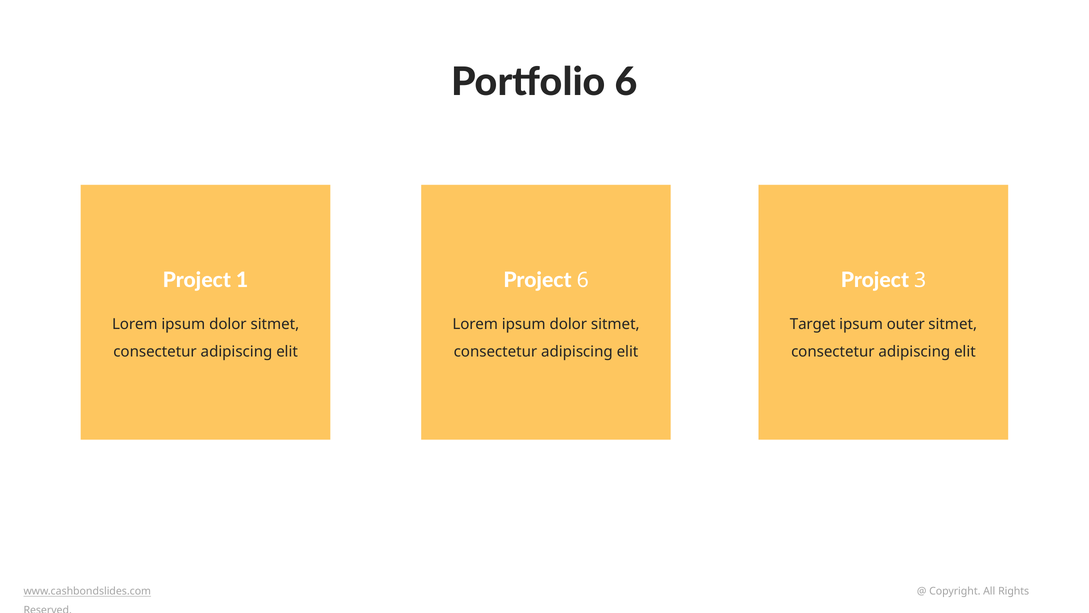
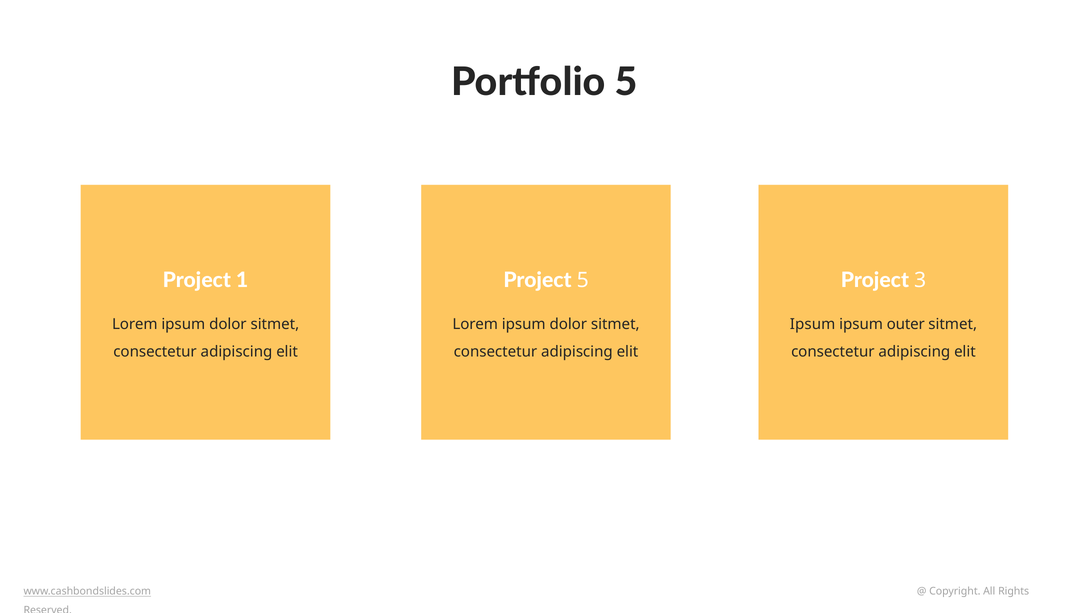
Portfolio 6: 6 -> 5 (626, 82)
Project 6: 6 -> 5 (583, 280)
Target: Target -> Ipsum (813, 324)
